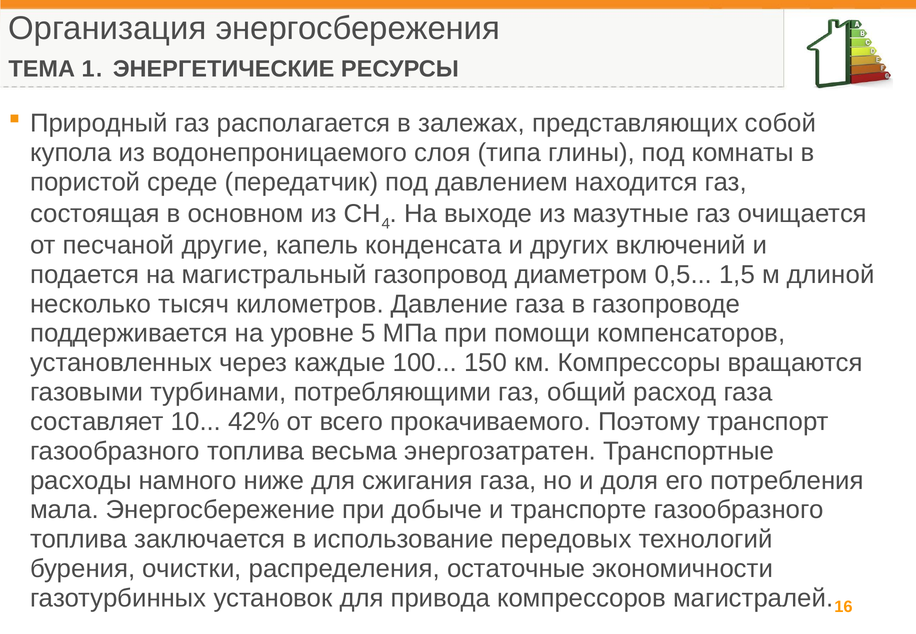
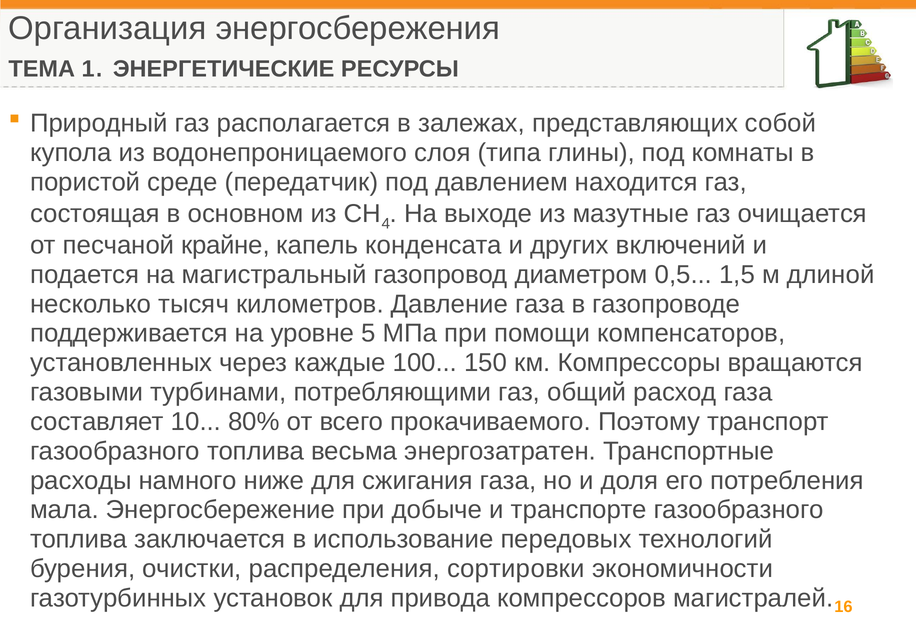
другие: другие -> крайне (225, 245)
42%: 42% -> 80% (254, 422)
остаточные: остаточные -> сортировки (516, 569)
